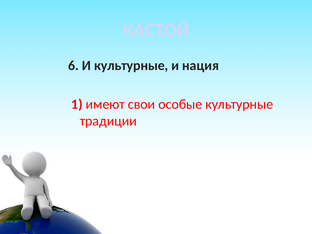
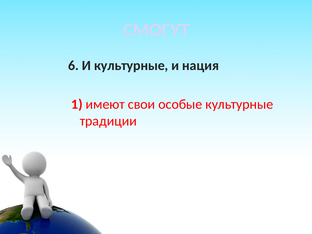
КАСТОЙ: КАСТОЙ -> СМОГУТ (156, 30)
